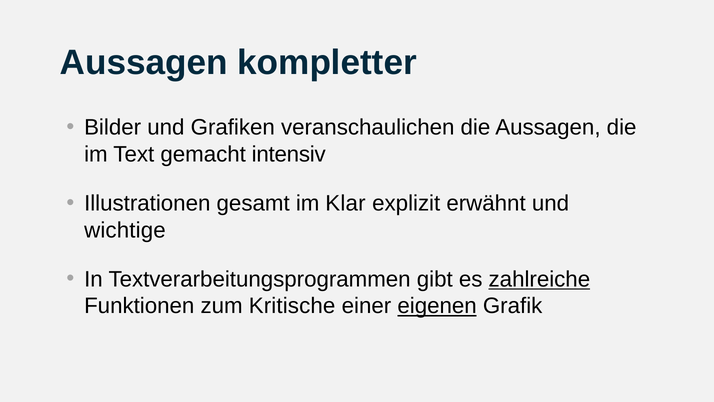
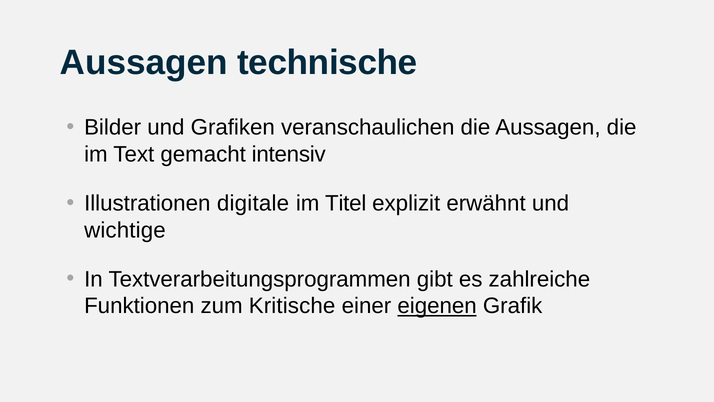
kompletter: kompletter -> technische (327, 62)
gesamt: gesamt -> digitale (253, 203)
Klar: Klar -> Titel (346, 203)
zahlreiche underline: present -> none (539, 279)
